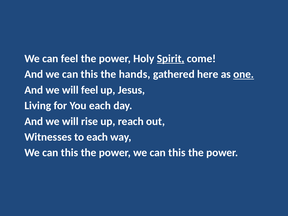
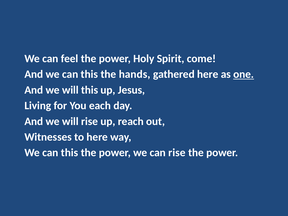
Spirit underline: present -> none (171, 59)
will feel: feel -> this (90, 90)
to each: each -> here (97, 137)
power we can this: this -> rise (177, 153)
